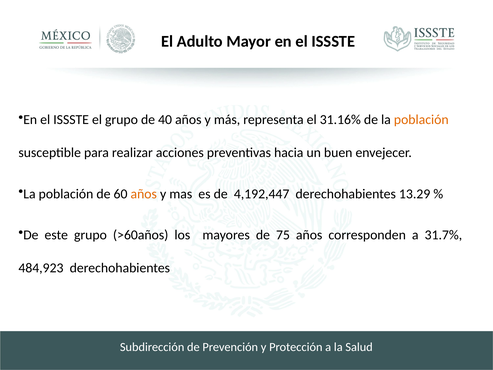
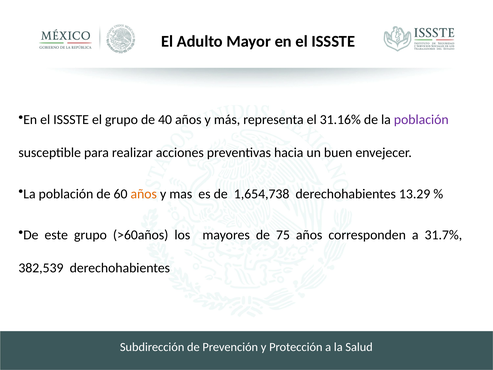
población colour: orange -> purple (421, 120)
4,192,447: 4,192,447 -> 1,654,738 (262, 194)
484,923: 484,923 -> 382,539 (41, 268)
